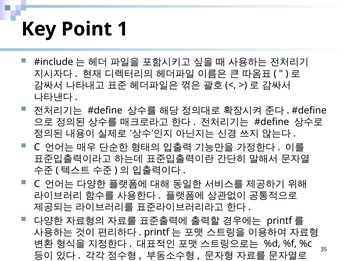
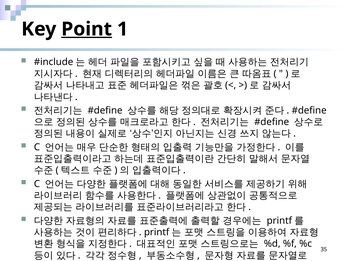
Point underline: none -> present (87, 29)
